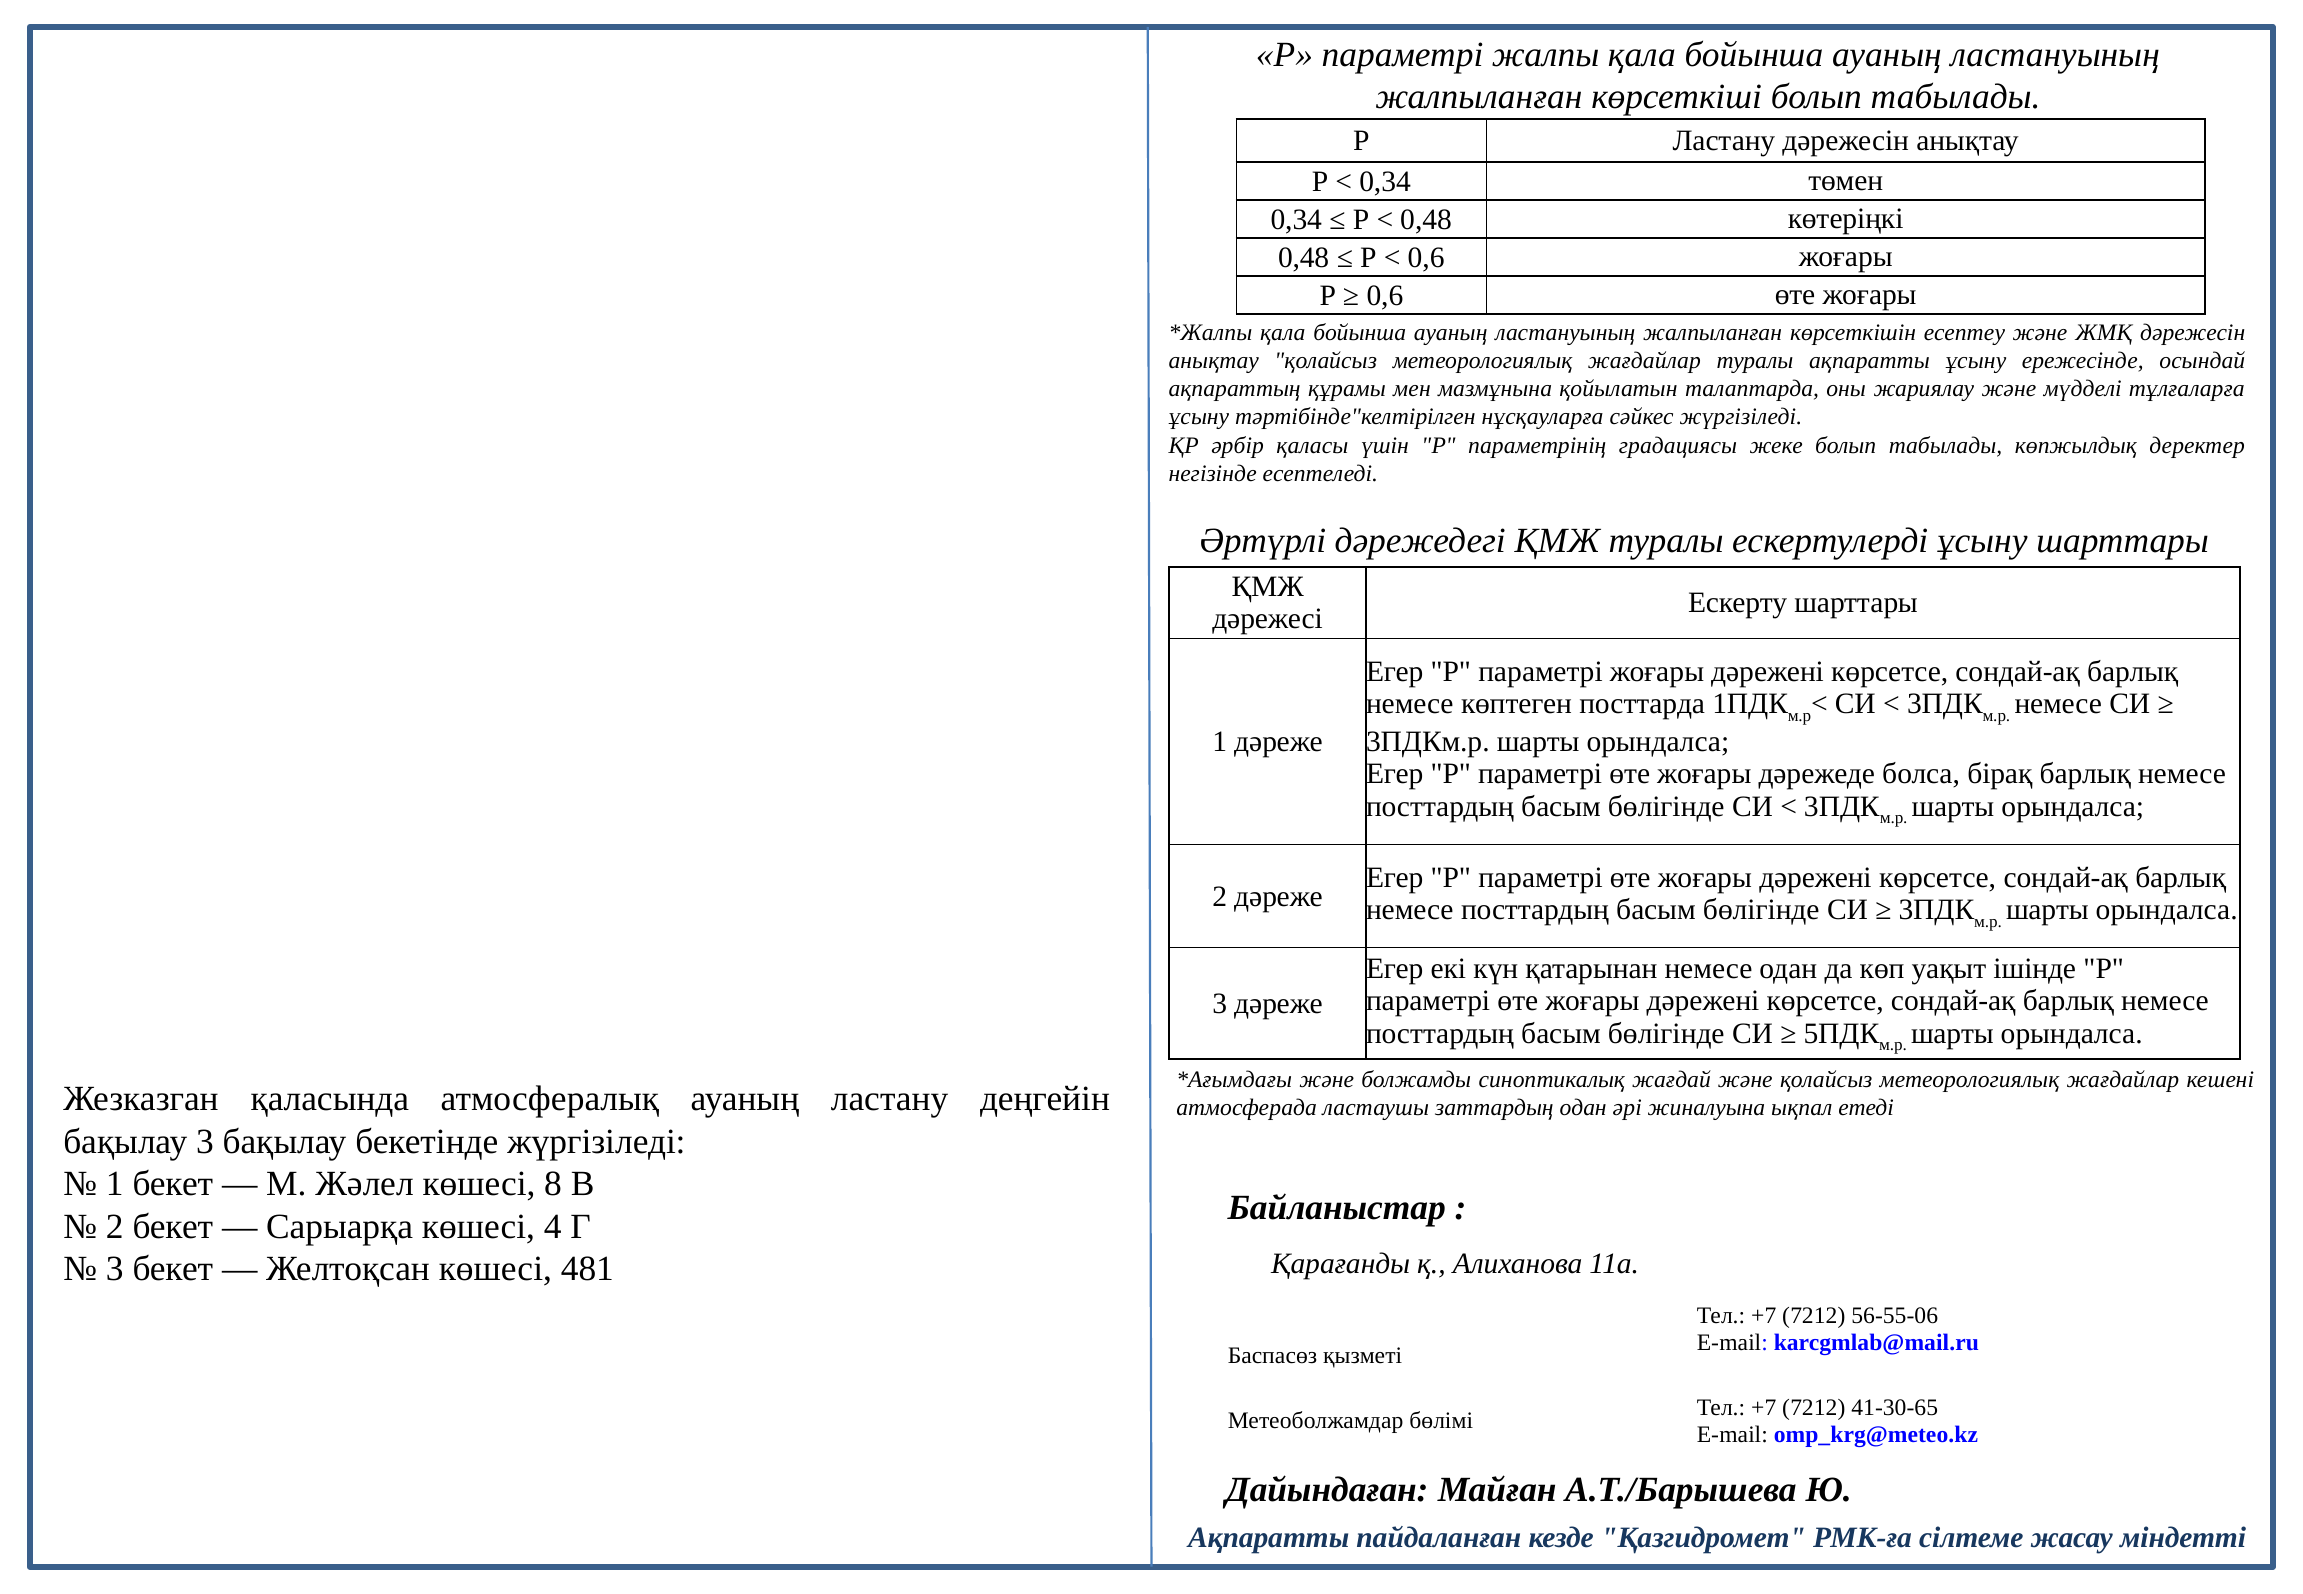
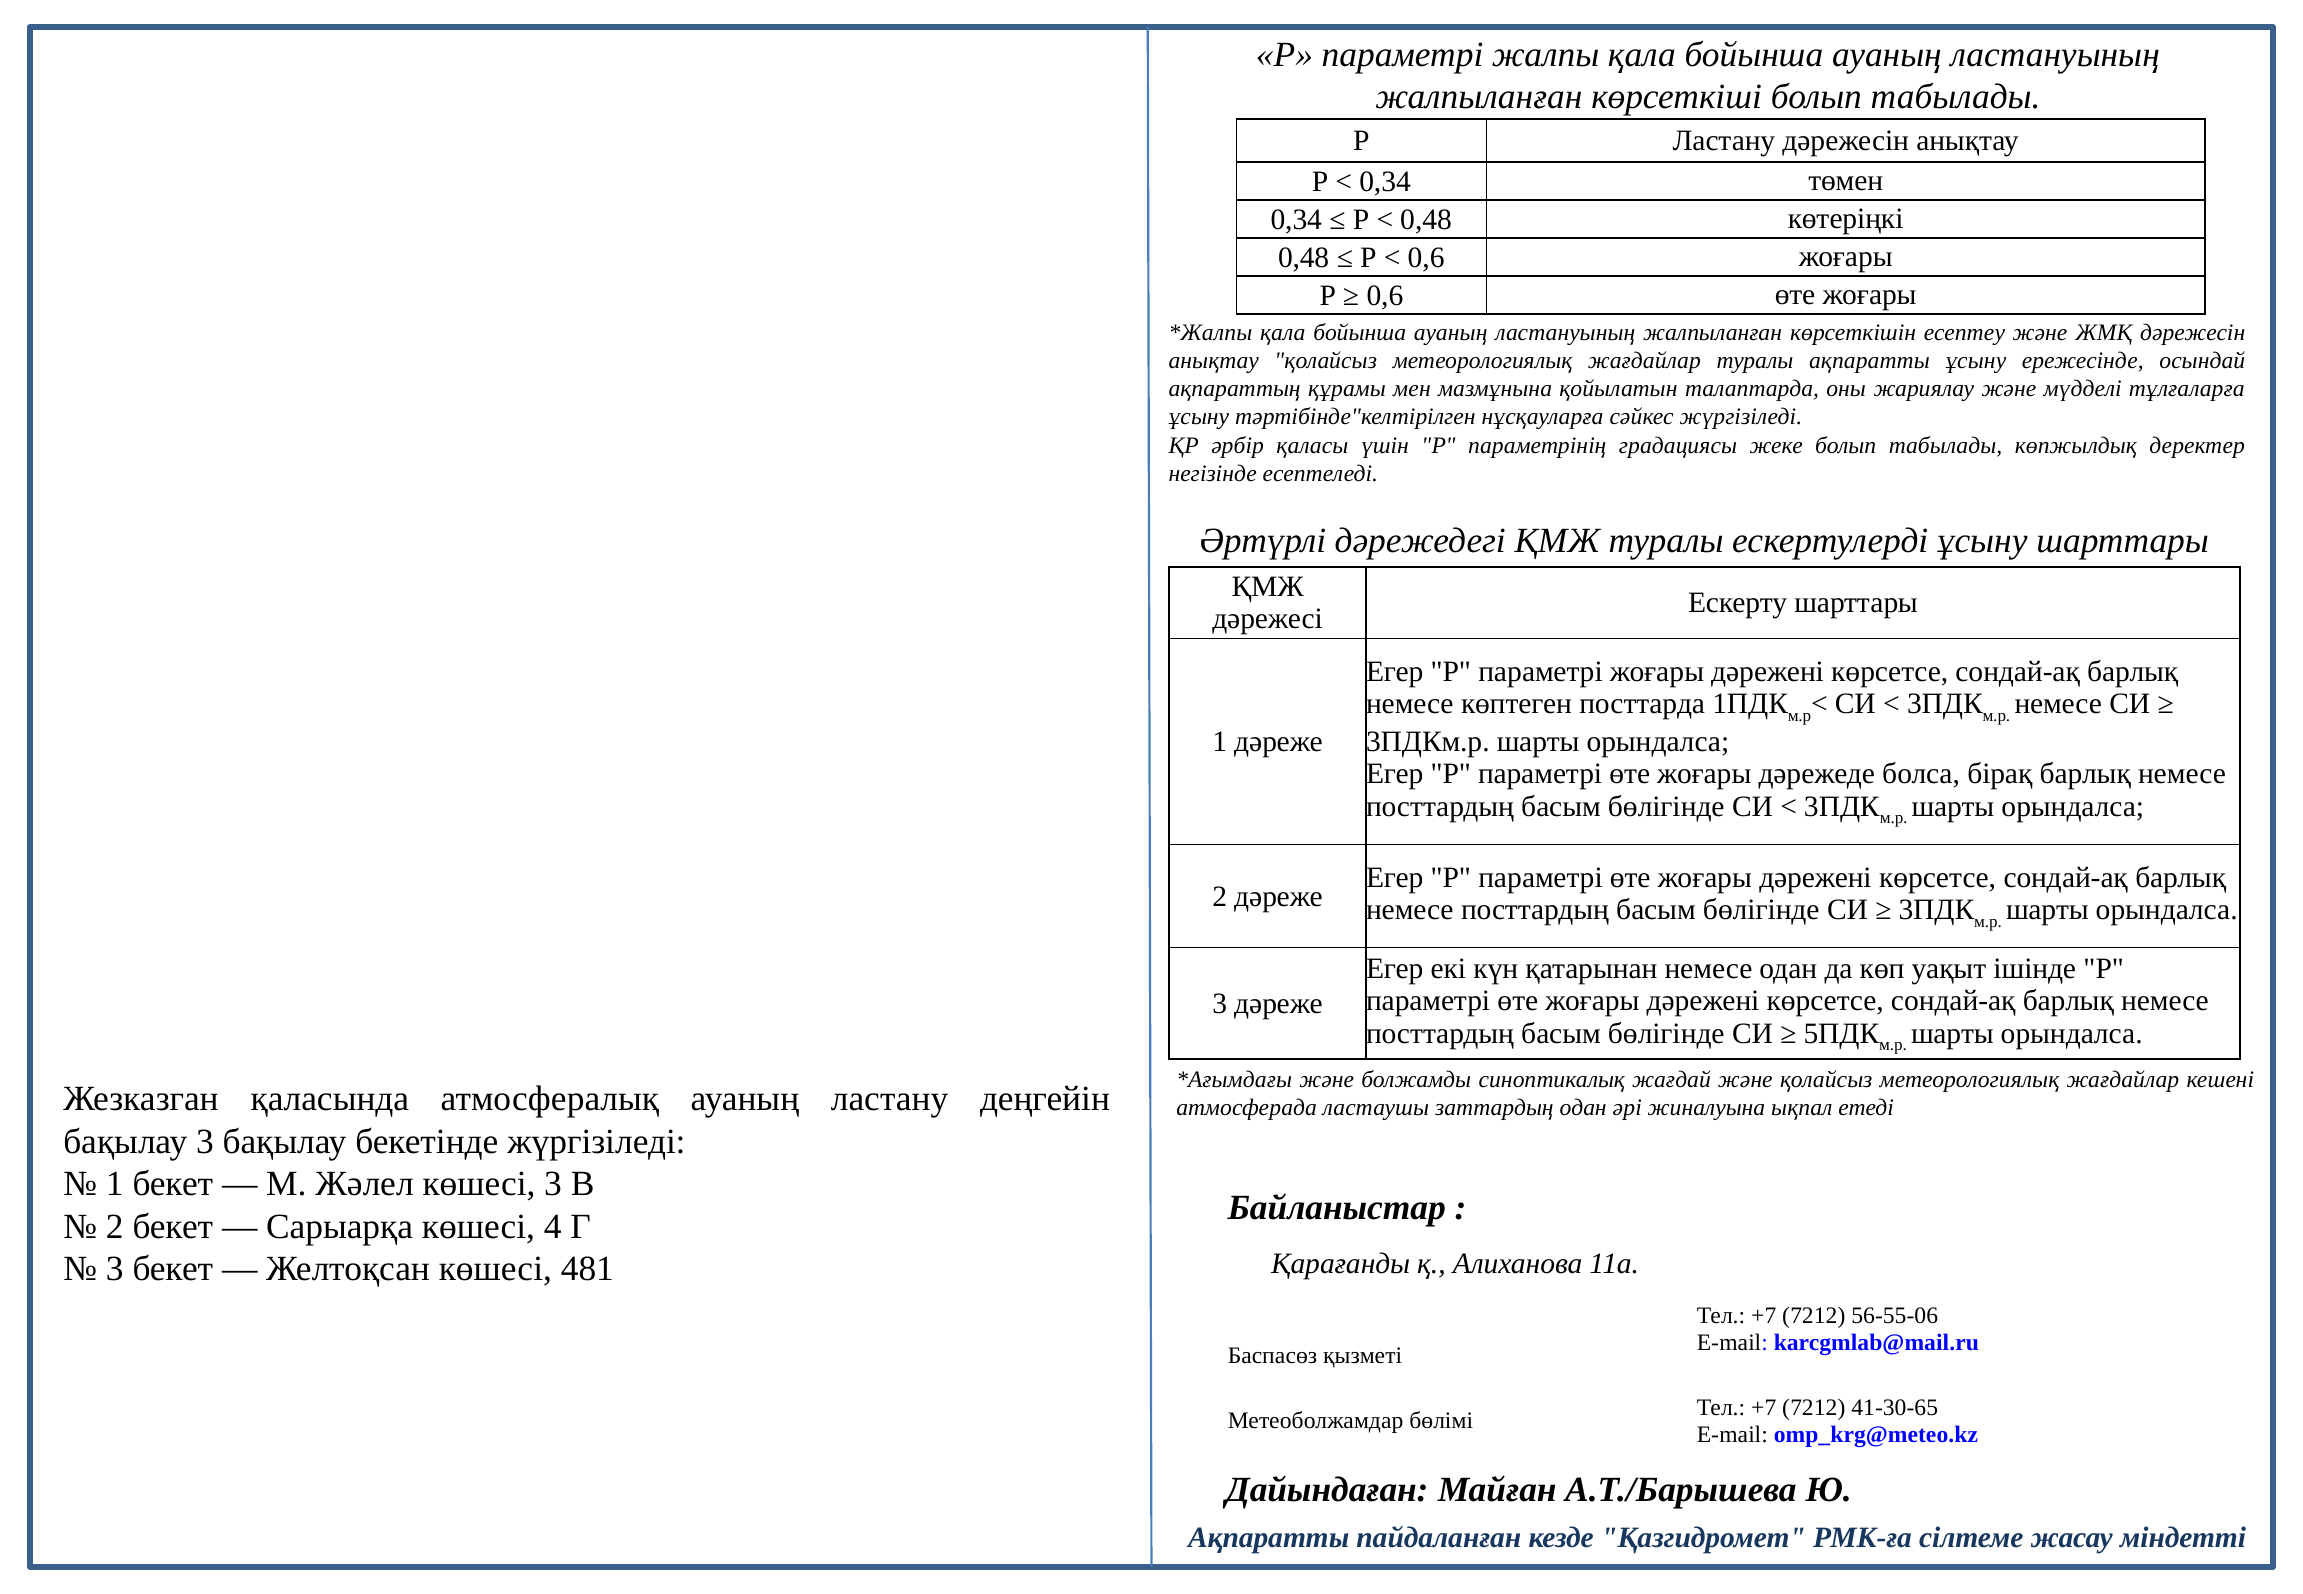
көшесі 8: 8 -> 3 (553, 1184)
